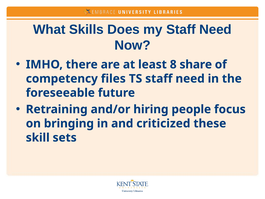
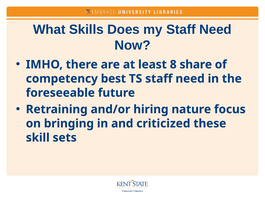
files: files -> best (113, 79)
people: people -> nature (191, 109)
